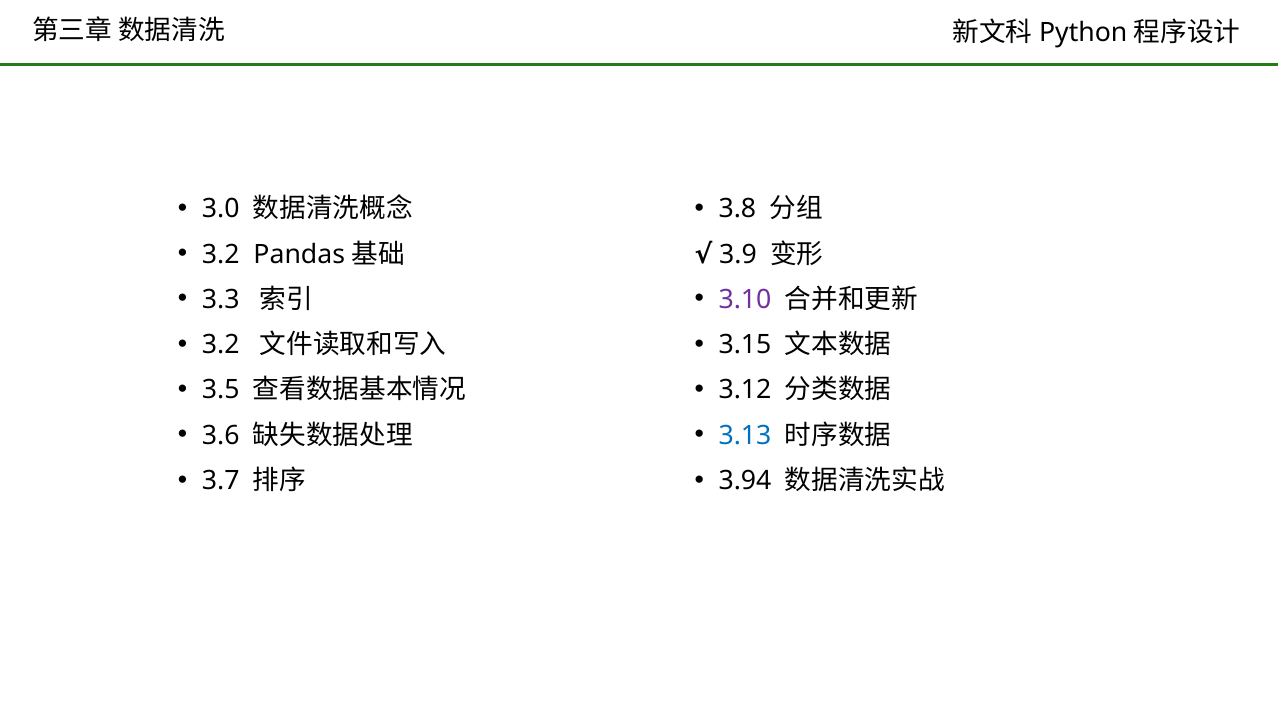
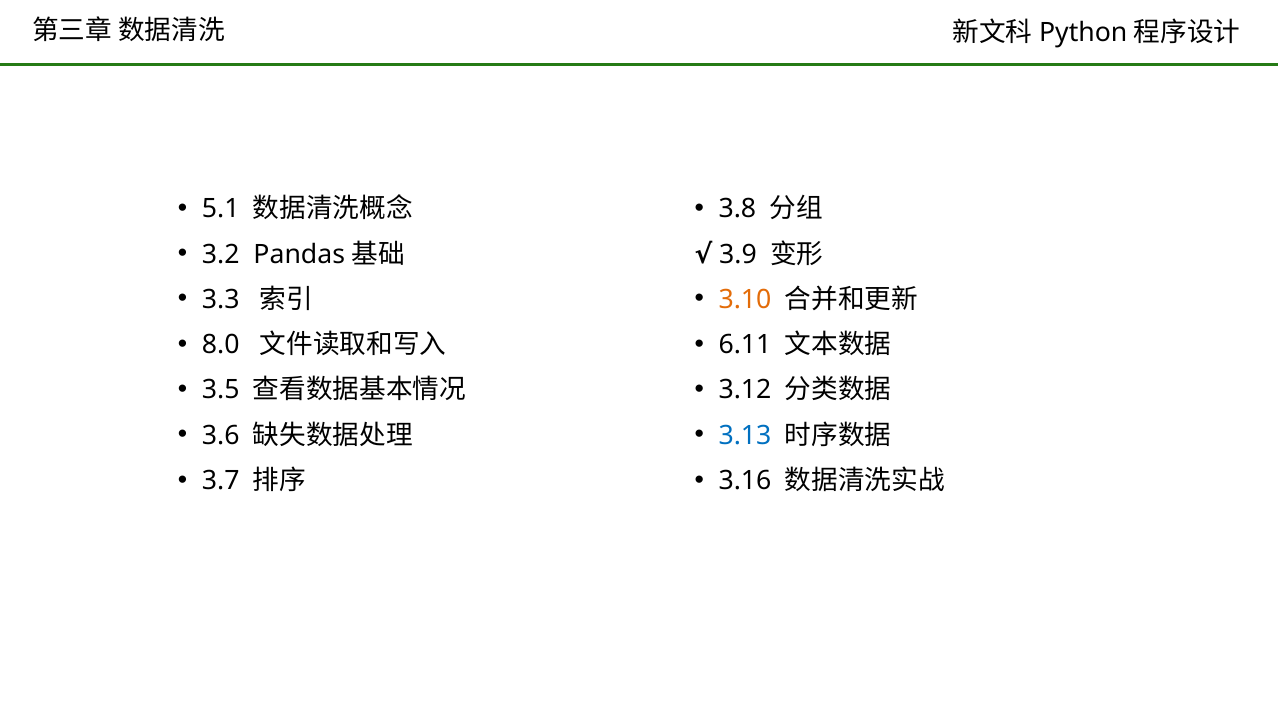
3.0: 3.0 -> 5.1 (221, 209)
3.10 colour: purple -> orange (745, 300)
3.2: 3.2 -> 8.0 (221, 345)
3.15: 3.15 -> 6.11 (745, 345)
3.94: 3.94 -> 3.16 (745, 481)
